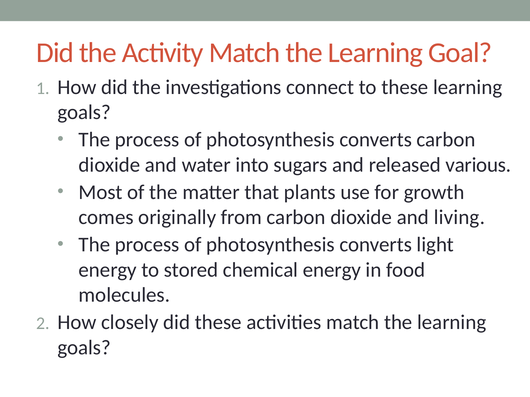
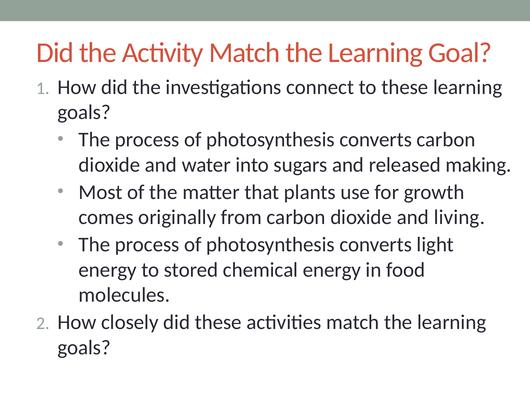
various: various -> making (478, 165)
